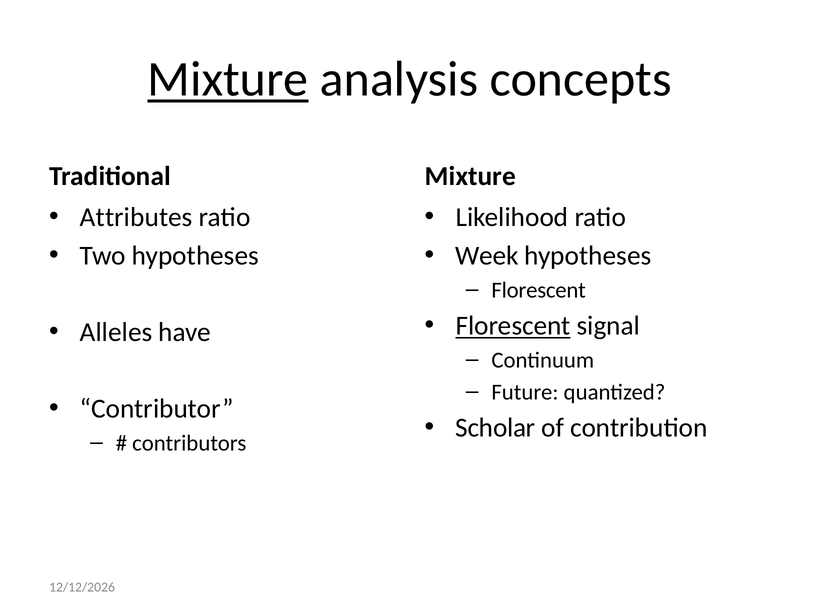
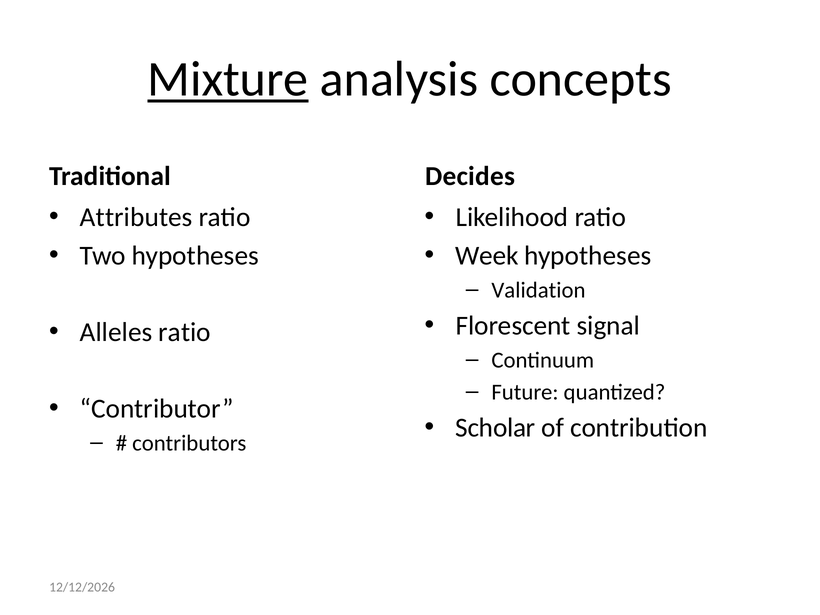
Mixture: Mixture -> Decides (470, 176)
Florescent: Florescent -> Validation (538, 290)
Florescent underline: present -> none (513, 326)
Alleles have: have -> ratio (185, 332)
